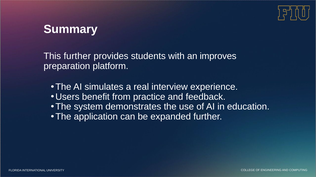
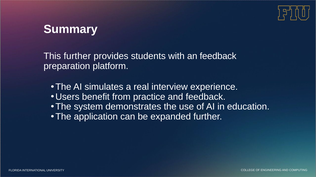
an improves: improves -> feedback (218, 56)
